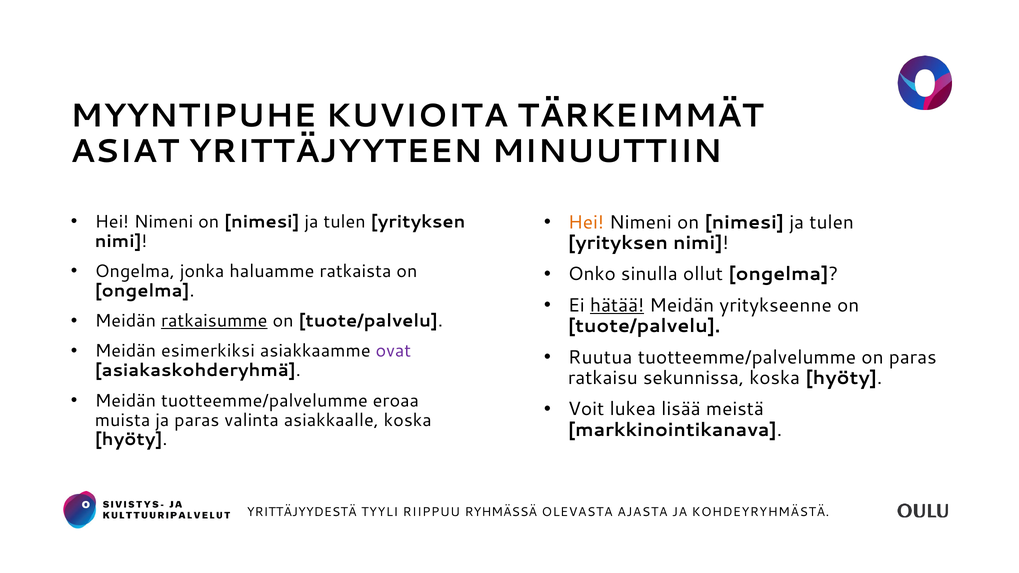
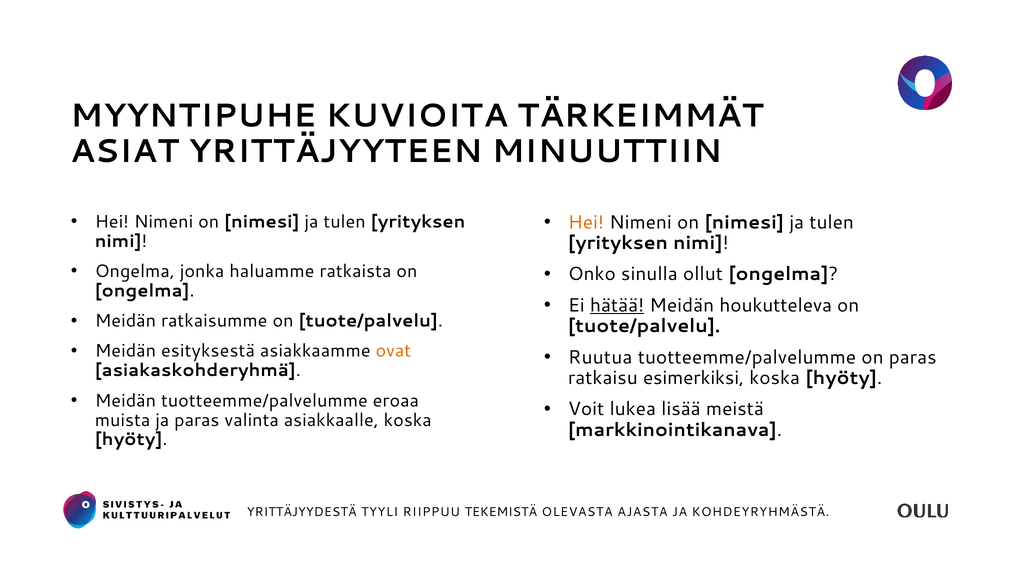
yritykseenne: yritykseenne -> houkutteleva (776, 305)
ratkaisumme underline: present -> none (214, 321)
esimerkiksi: esimerkiksi -> esityksestä (208, 351)
ovat colour: purple -> orange (393, 351)
sekunnissa: sekunnissa -> esimerkiksi (694, 378)
RYHMÄSSÄ: RYHMÄSSÄ -> TEKEMISTÄ (501, 512)
